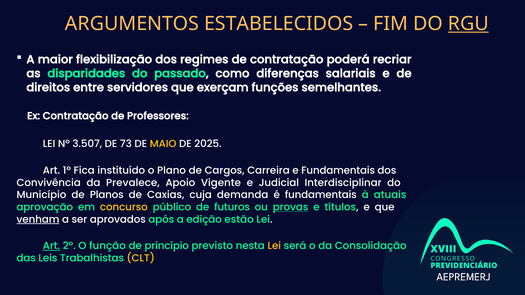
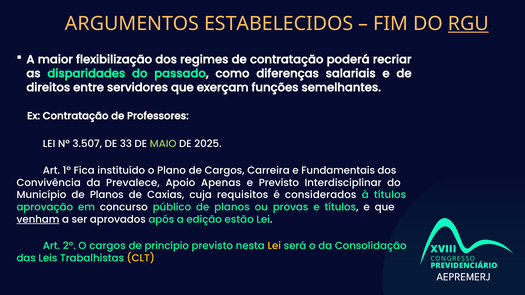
73: 73 -> 33 (126, 144)
MAIO colour: yellow -> light green (163, 144)
Vigente: Vigente -> Apenas (221, 183)
e Judicial: Judicial -> Previsto (279, 183)
demanda: demanda -> requisitos (243, 195)
é fundamentais: fundamentais -> considerados (321, 195)
à atuais: atuais -> títulos (390, 195)
concurso colour: yellow -> white (124, 207)
público de futuros: futuros -> planos (232, 207)
provas underline: present -> none (291, 207)
Art underline: present -> none (51, 246)
O função: função -> cargos (107, 246)
